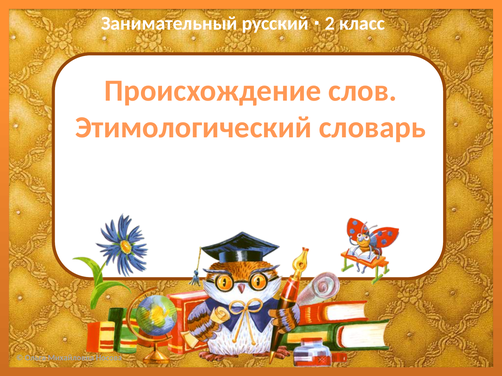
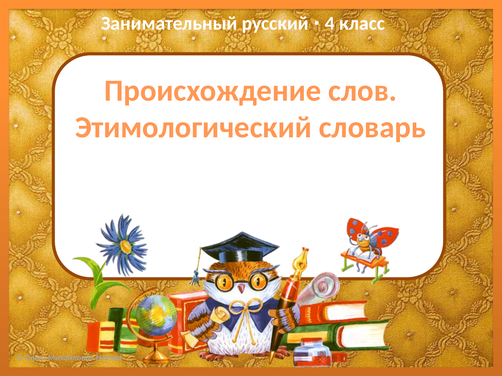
2: 2 -> 4 (330, 23)
